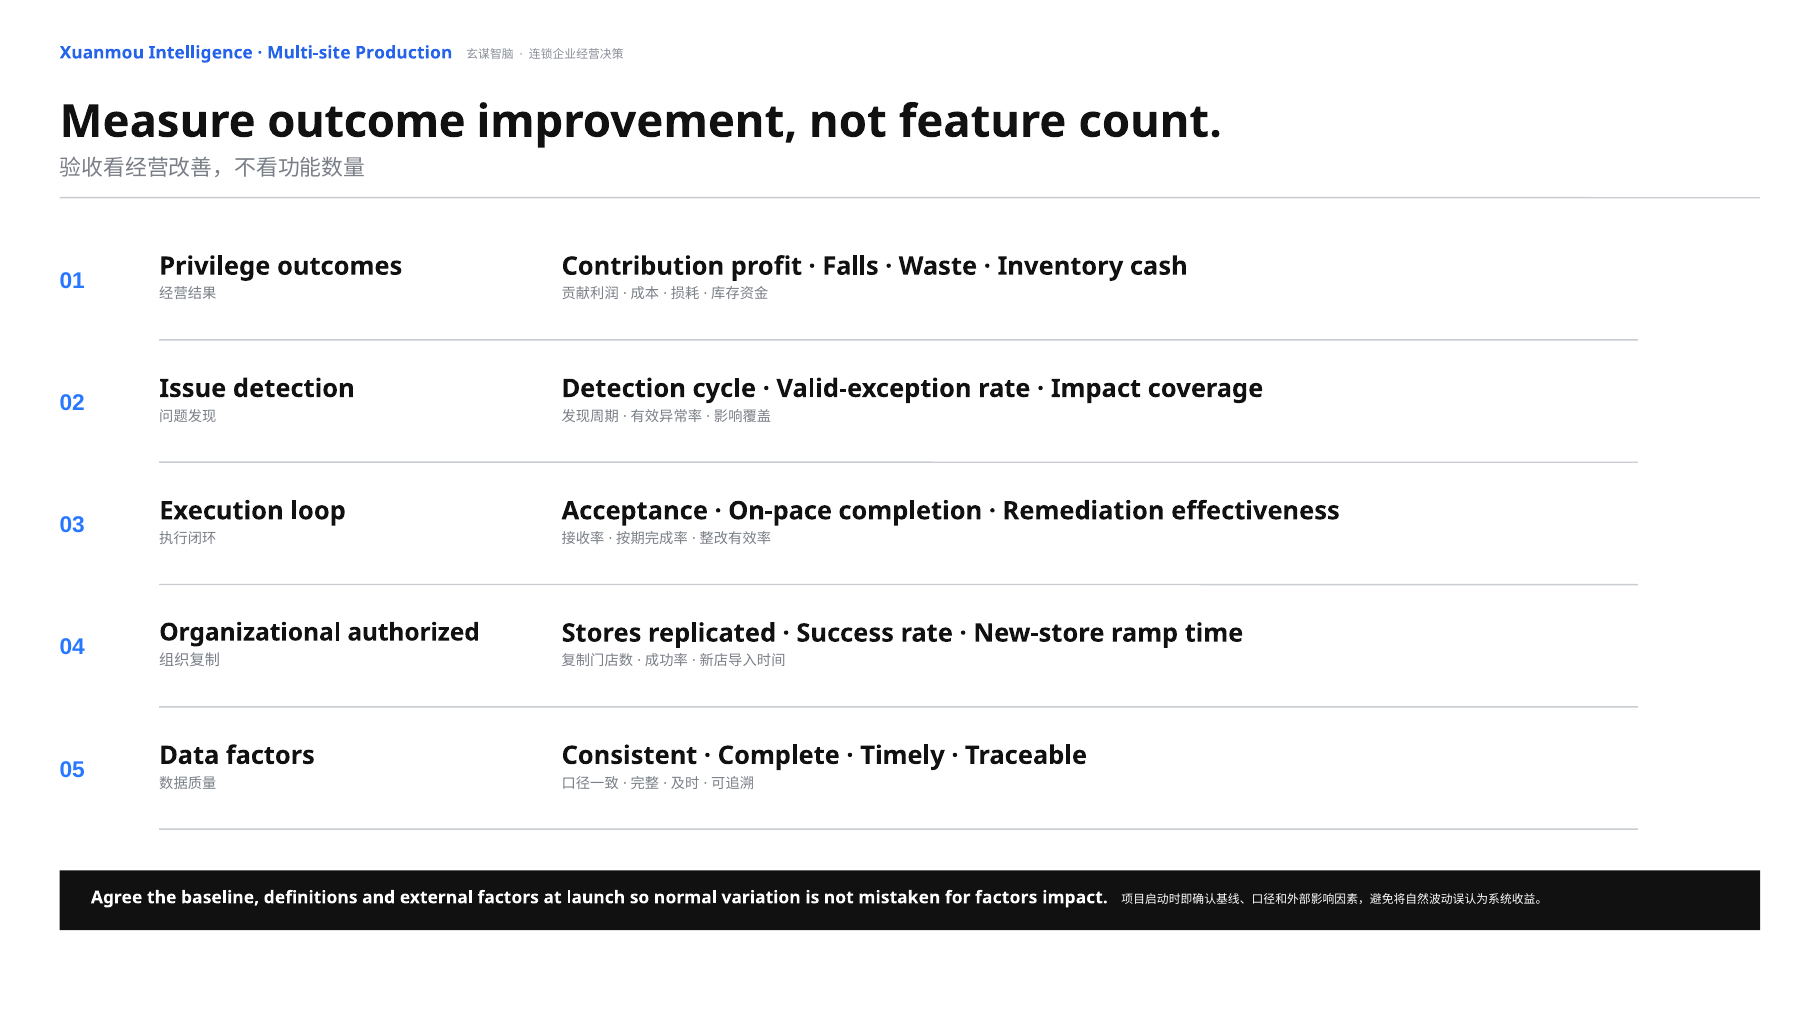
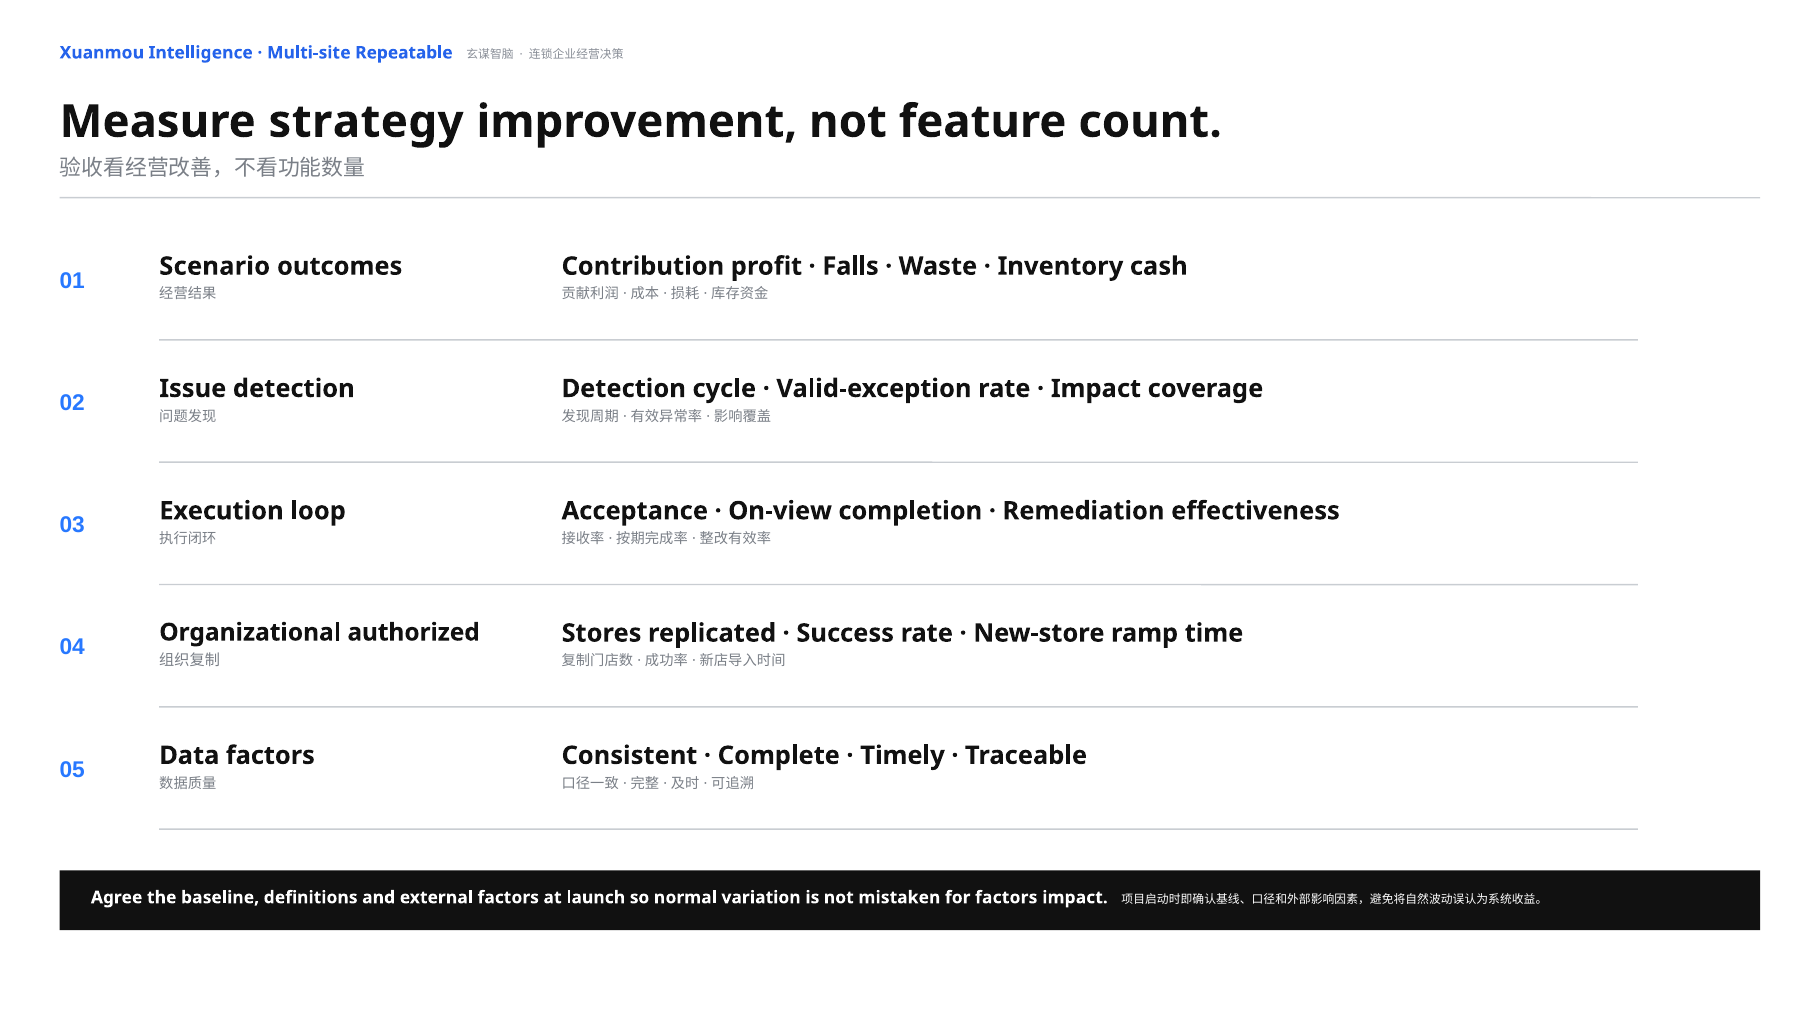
Production: Production -> Repeatable (404, 53)
outcome: outcome -> strategy (366, 122)
Privilege: Privilege -> Scenario (215, 266)
On-pace: On-pace -> On-view (780, 511)
